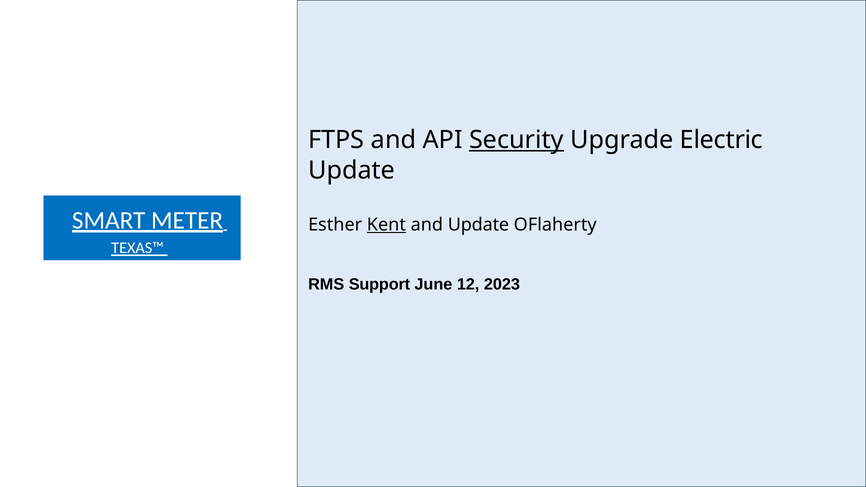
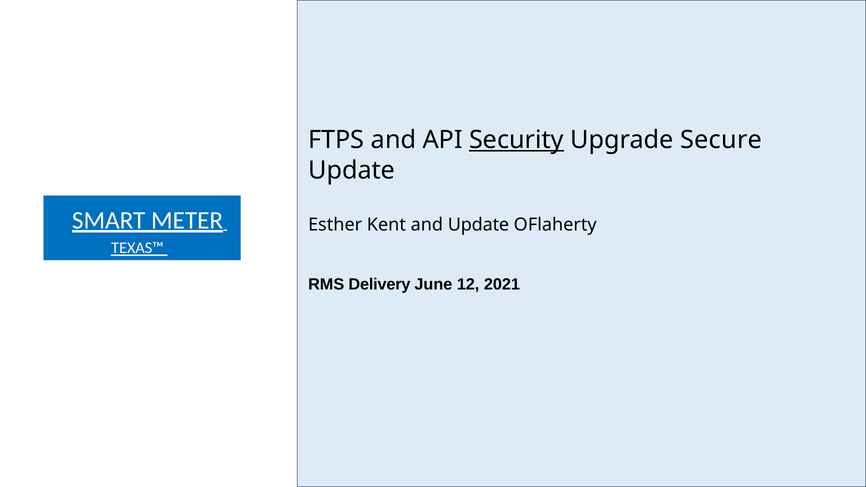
Electric: Electric -> Secure (721, 140)
Kent underline: present -> none (386, 225)
Support: Support -> Delivery (379, 284)
2023: 2023 -> 2021 (502, 284)
